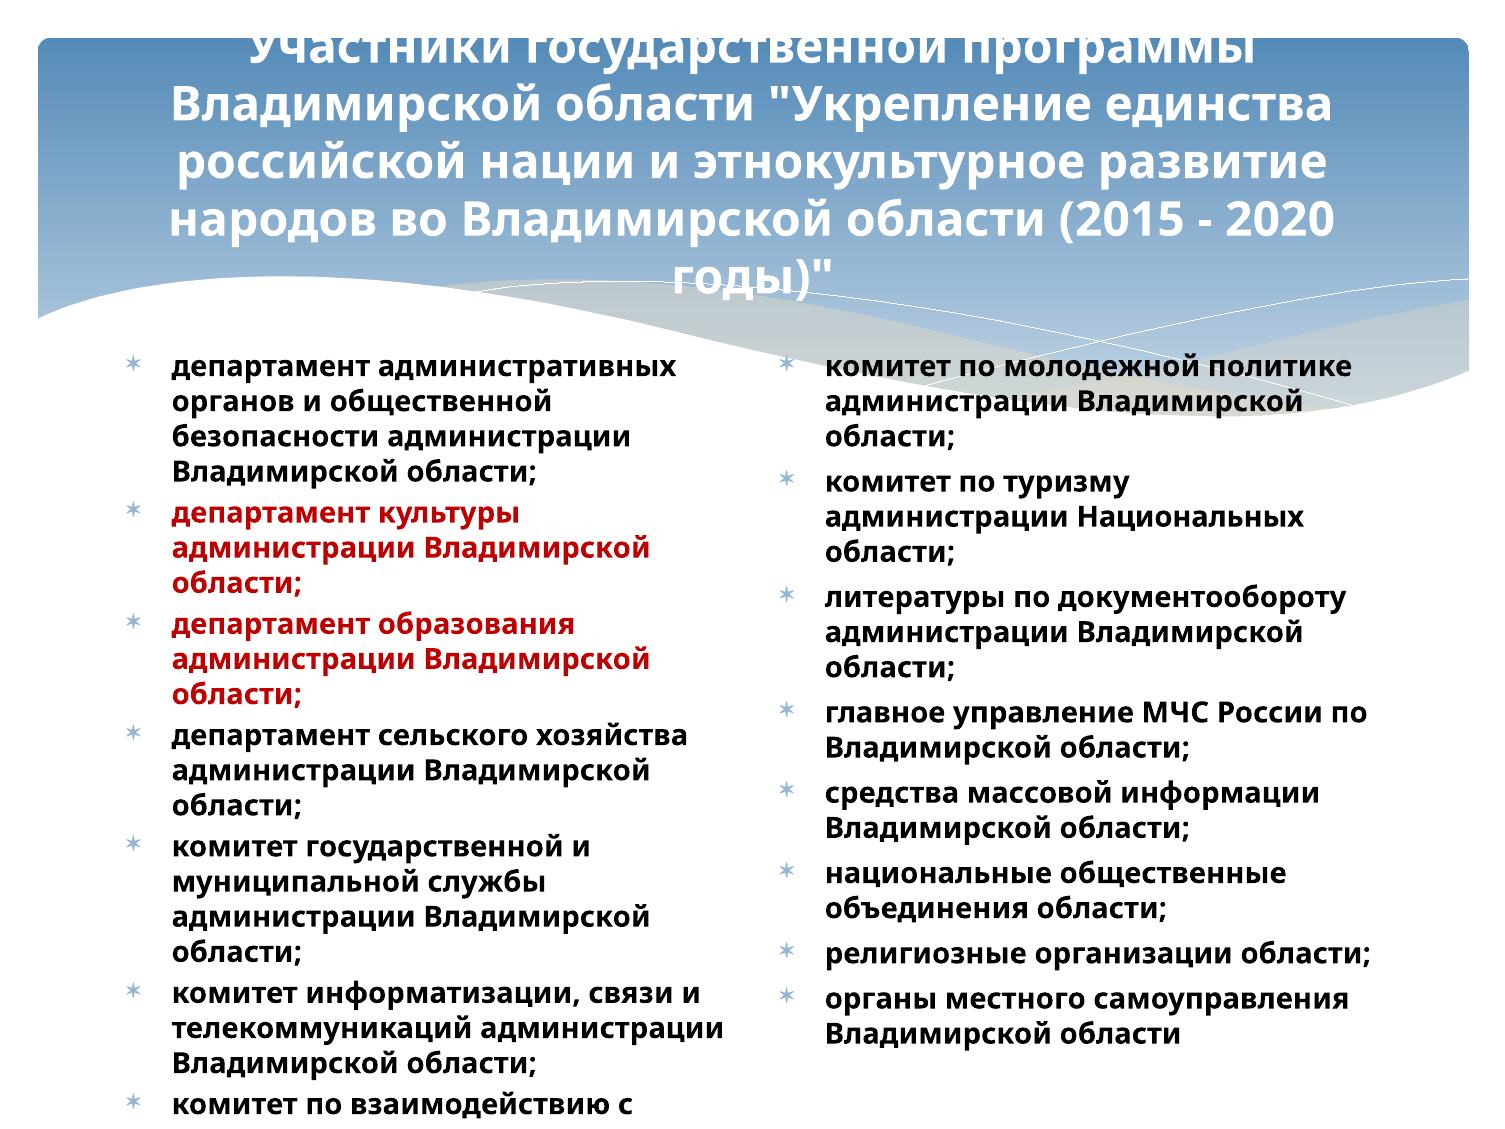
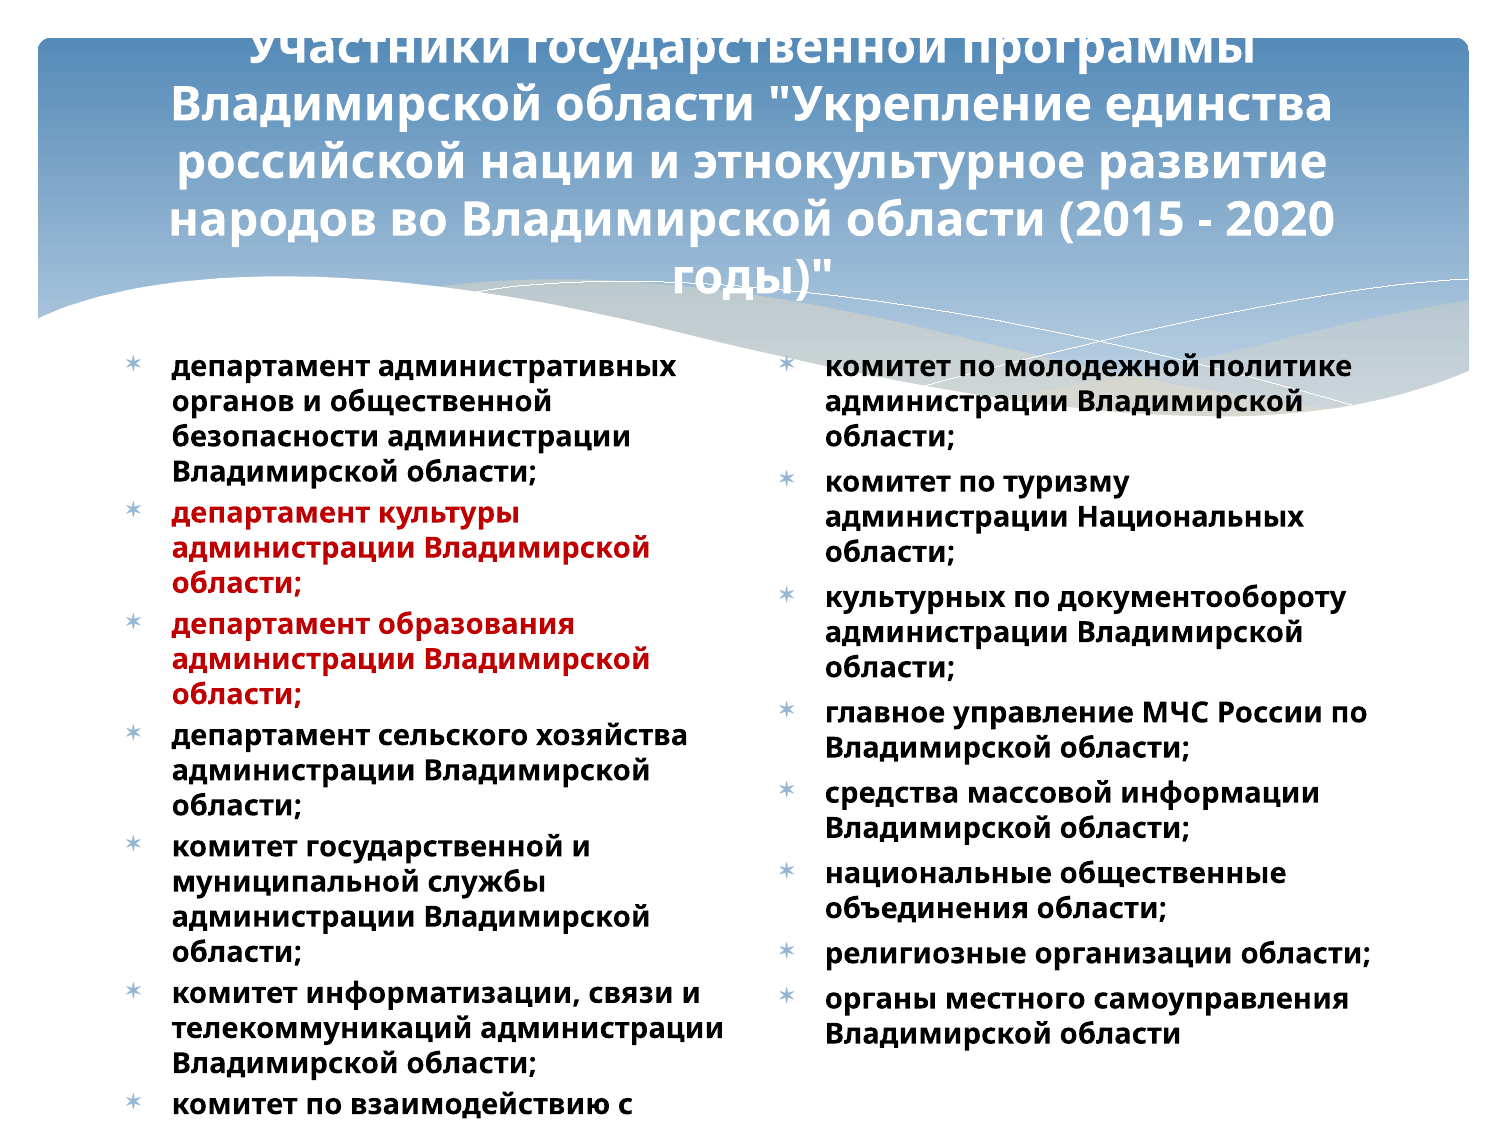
литературы: литературы -> культурных (915, 597)
